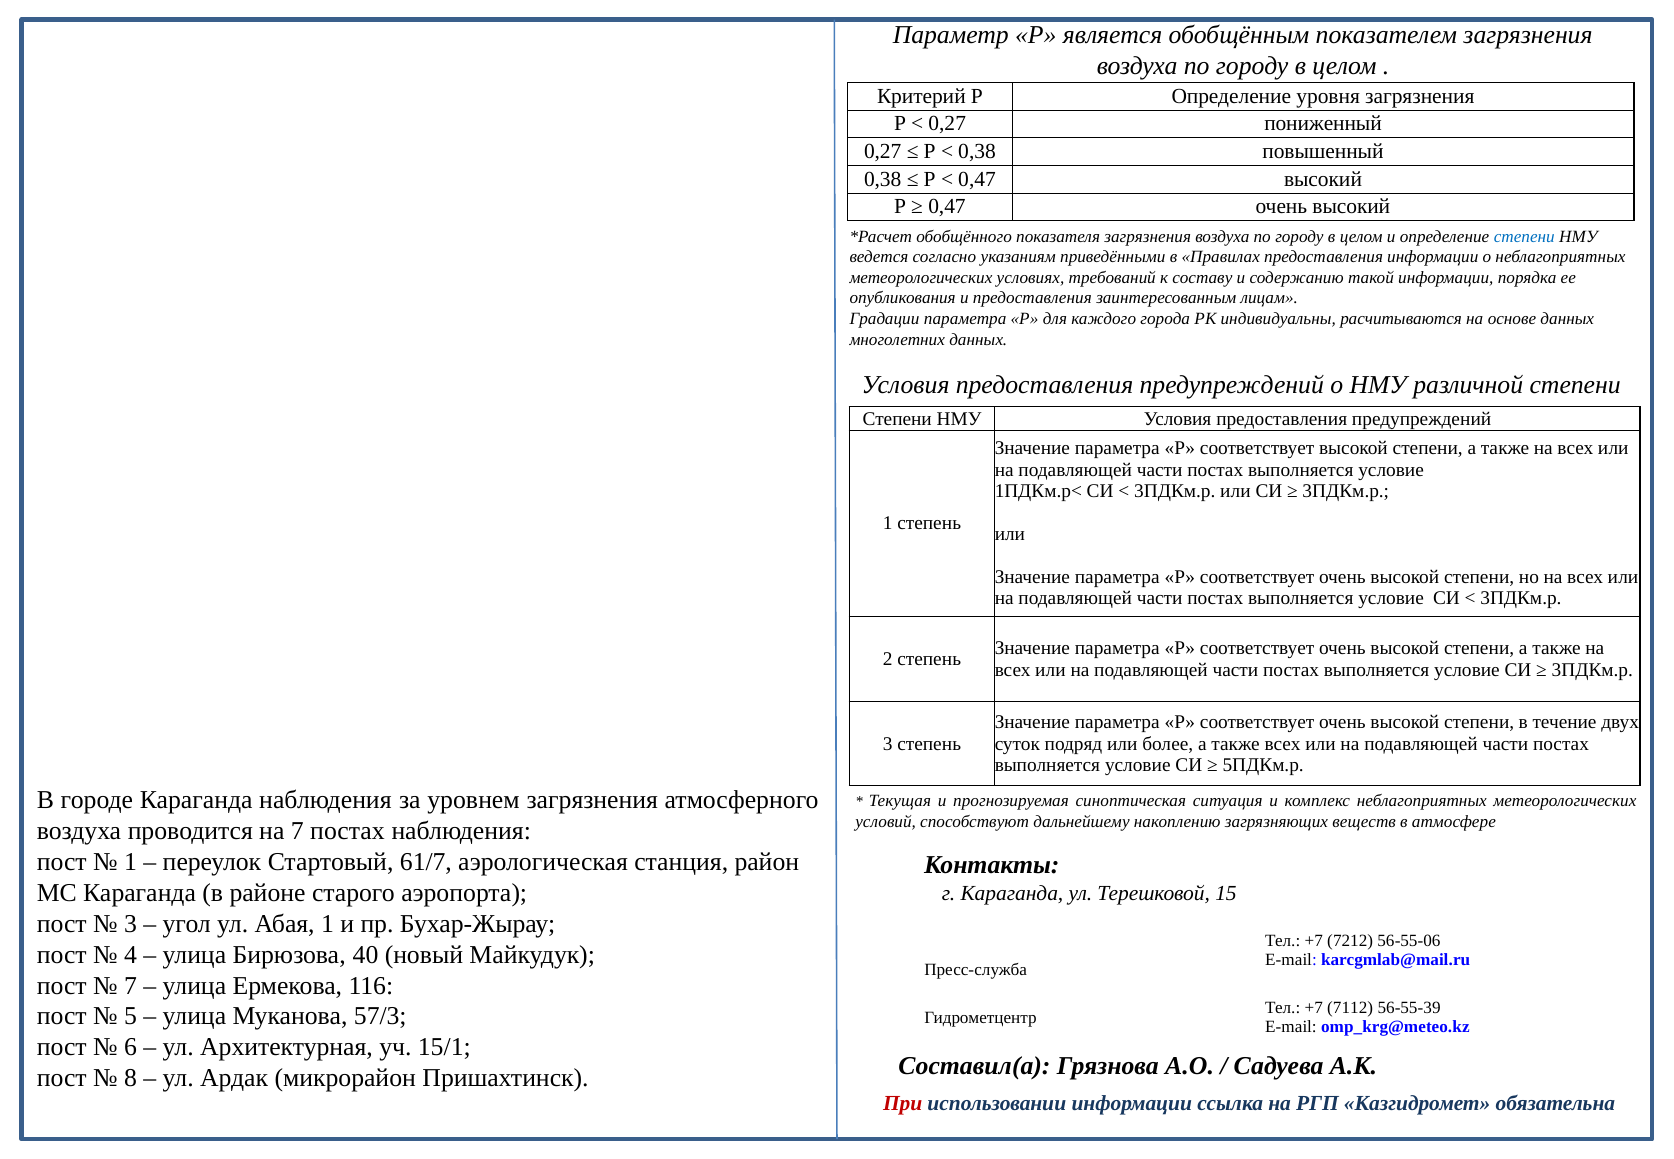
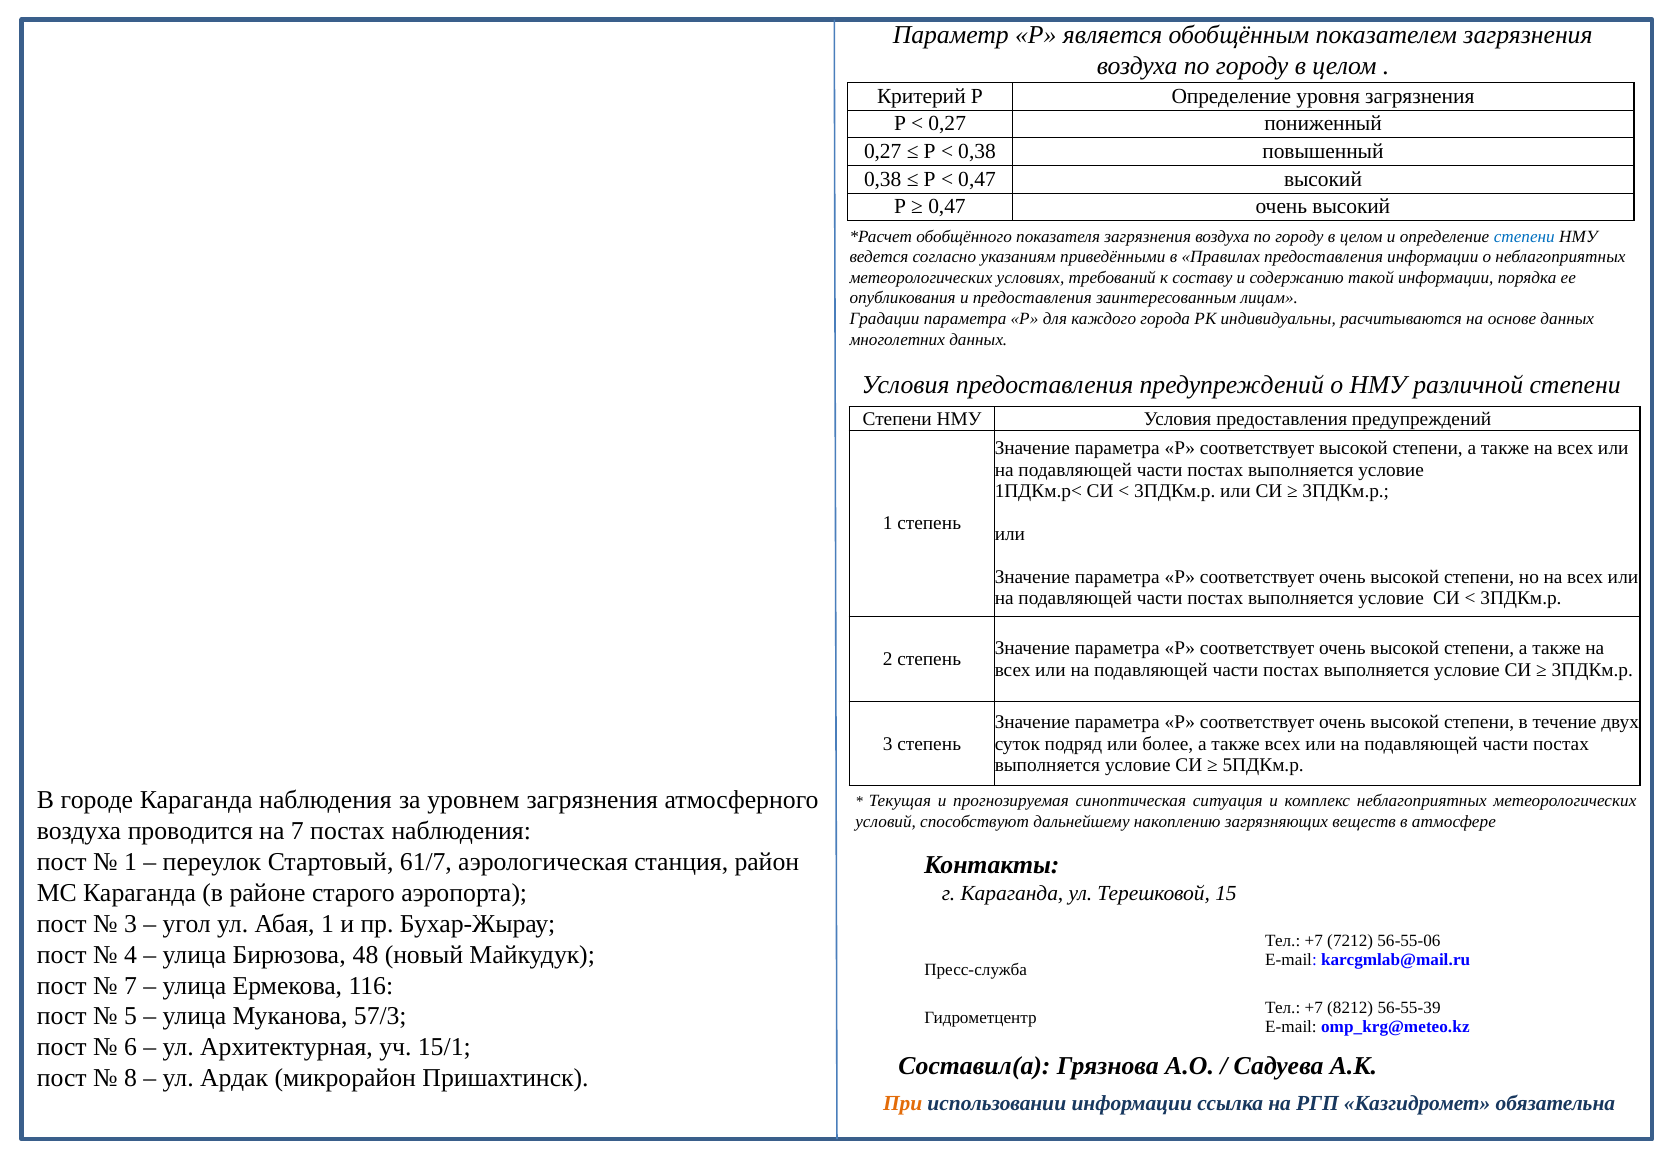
40: 40 -> 48 (366, 955)
7112: 7112 -> 8212 (1350, 1008)
При colour: red -> orange (903, 1104)
